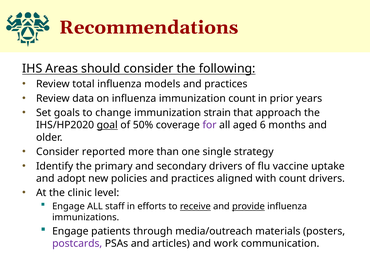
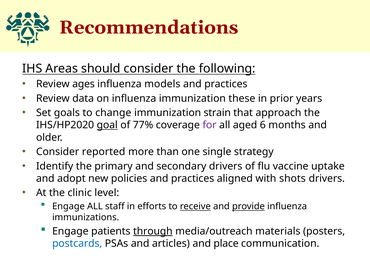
total: total -> ages (84, 84)
immunization count: count -> these (242, 99)
50%: 50% -> 77% (143, 125)
with count: count -> shots (292, 179)
through underline: none -> present (153, 232)
postcards colour: purple -> blue (77, 244)
work: work -> place (226, 244)
